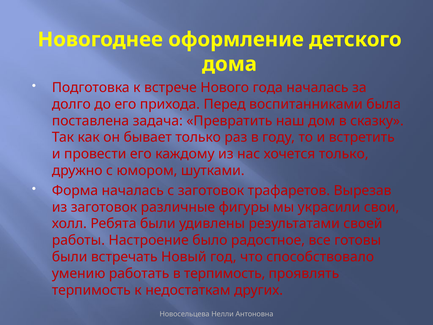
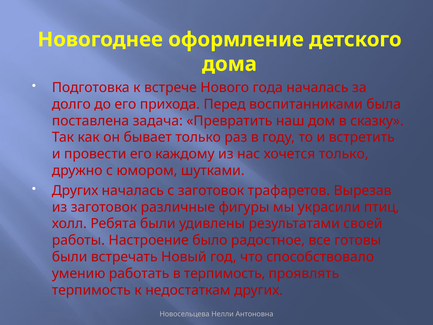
Форма: Форма -> Других (75, 190)
свои: свои -> птиц (382, 207)
